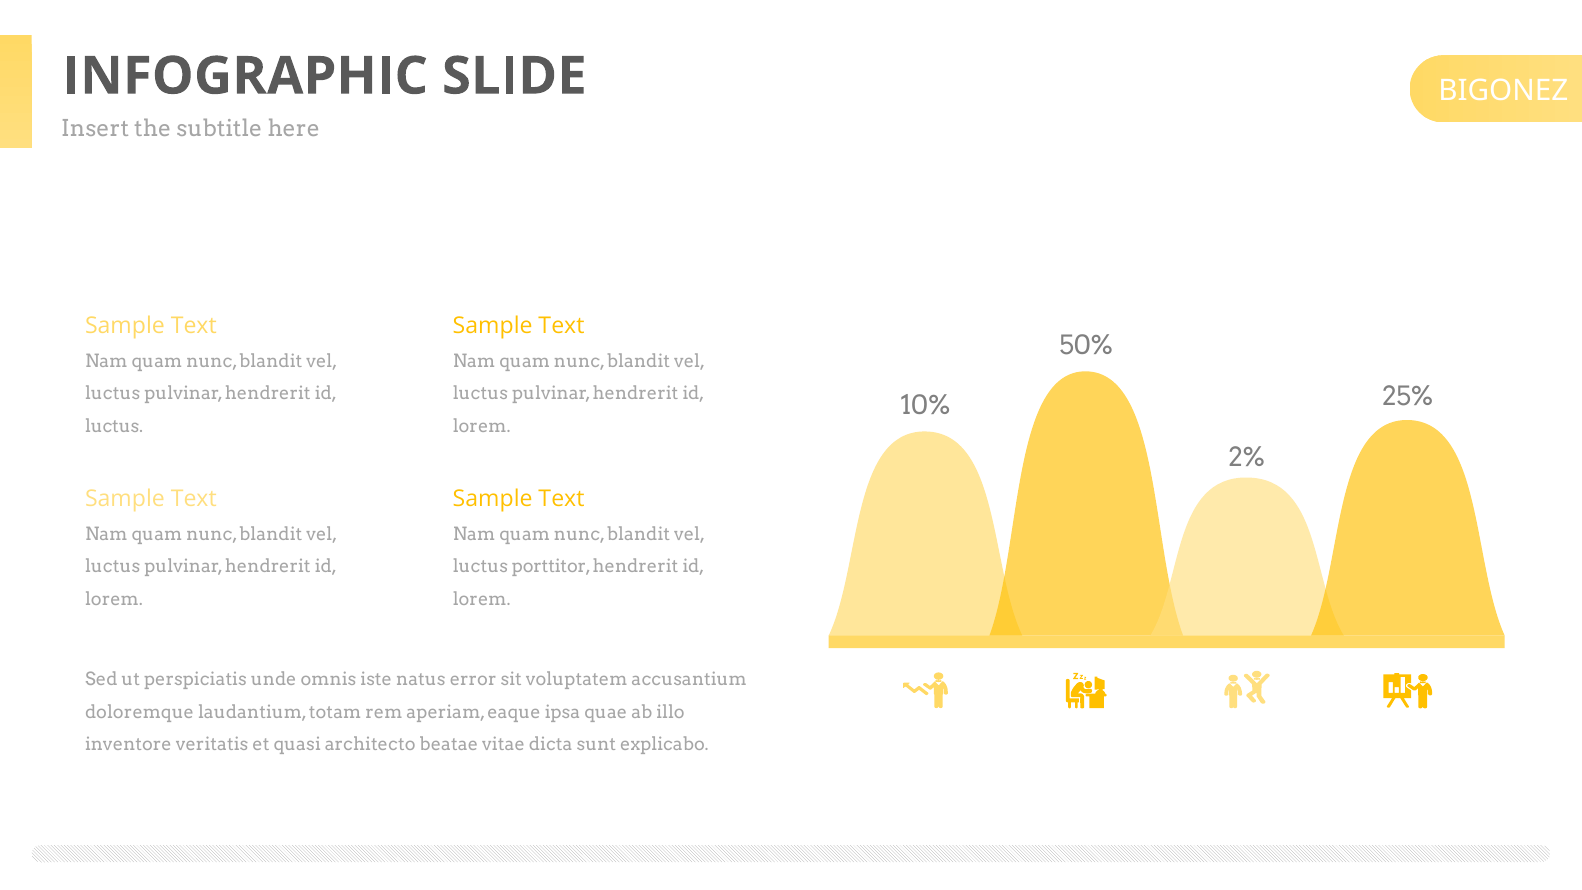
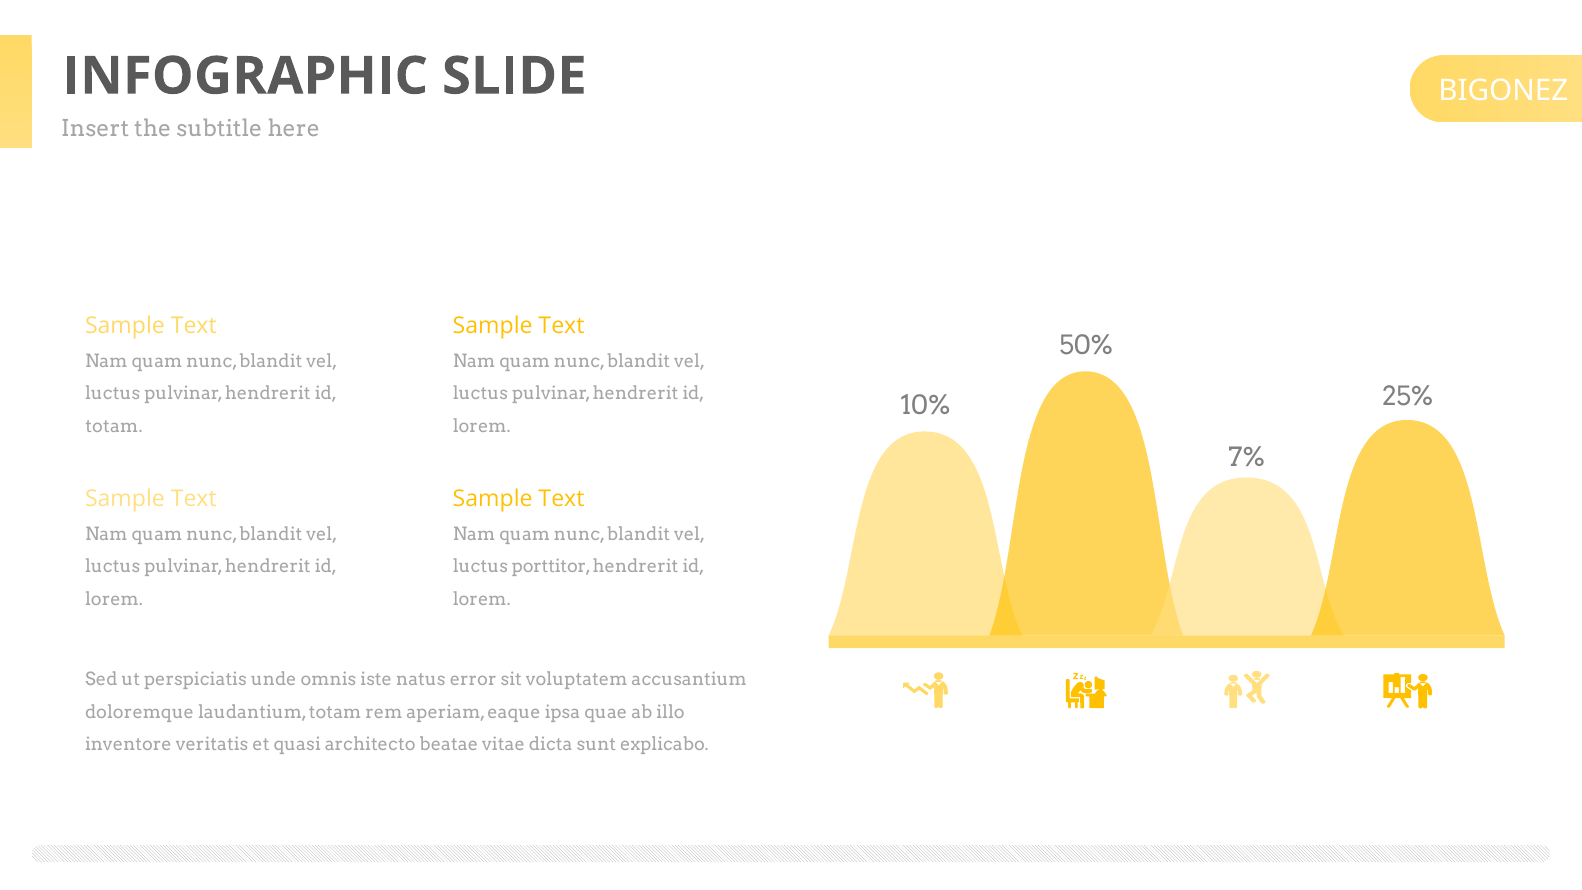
luctus: luctus -> totam (114, 427)
2%: 2% -> 7% (1247, 457)
